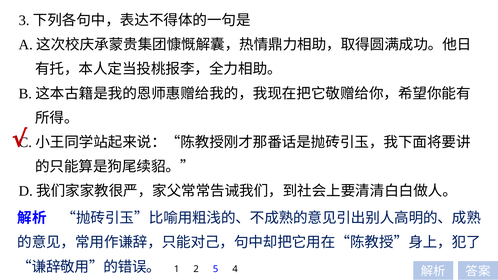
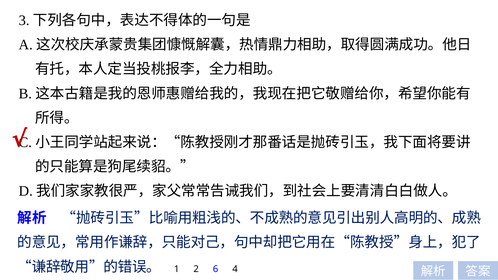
5: 5 -> 6 (216, 269)
